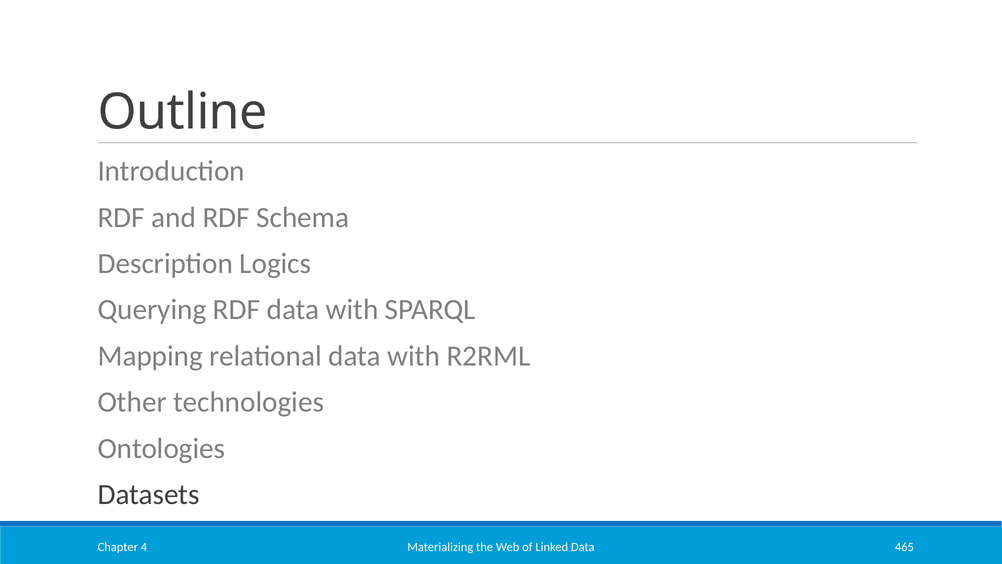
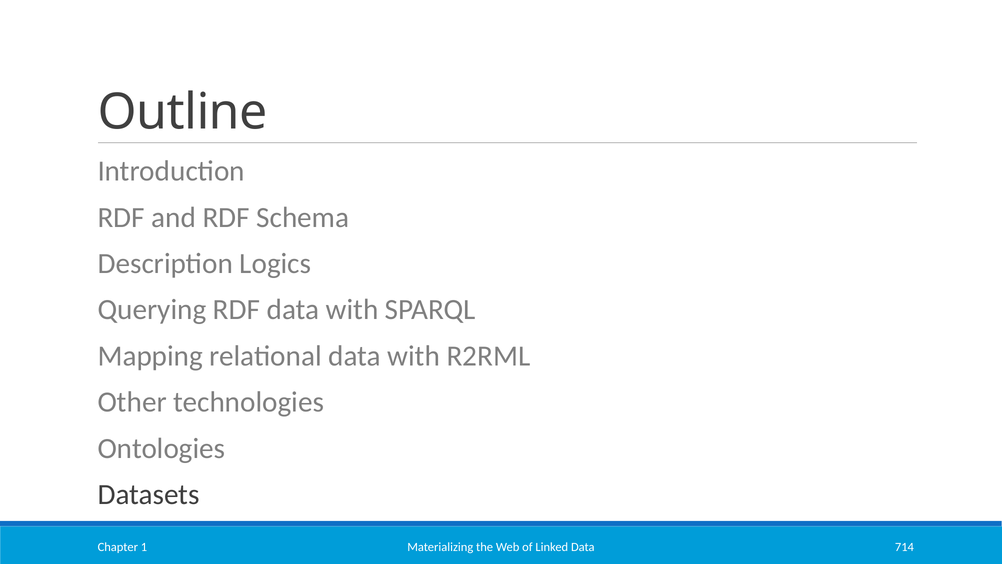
465: 465 -> 714 (904, 547)
4: 4 -> 1 (144, 547)
